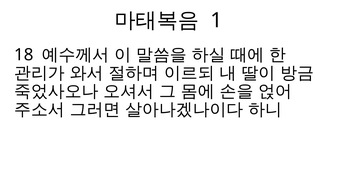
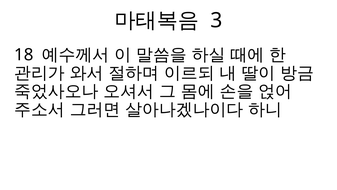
1: 1 -> 3 (216, 20)
